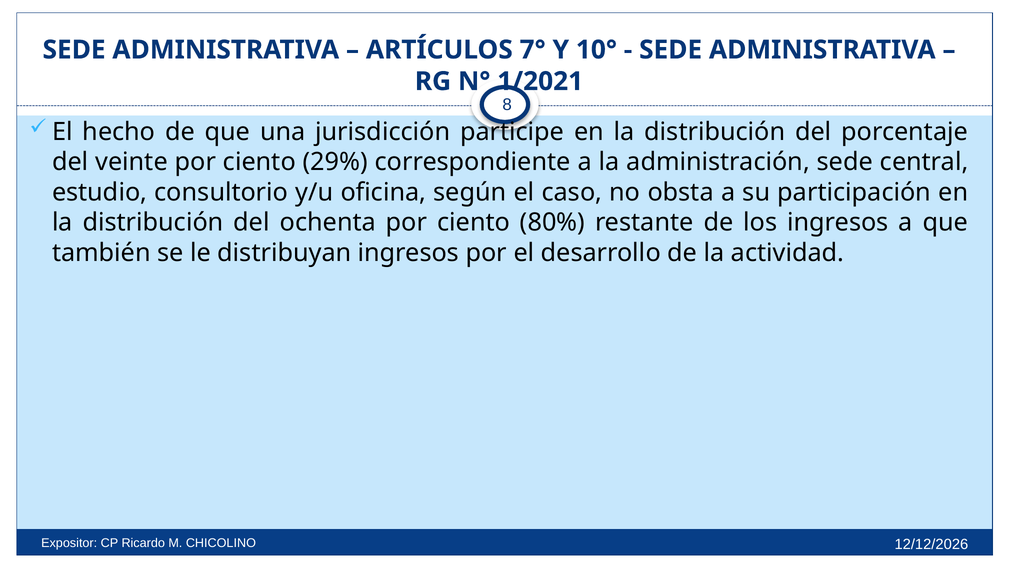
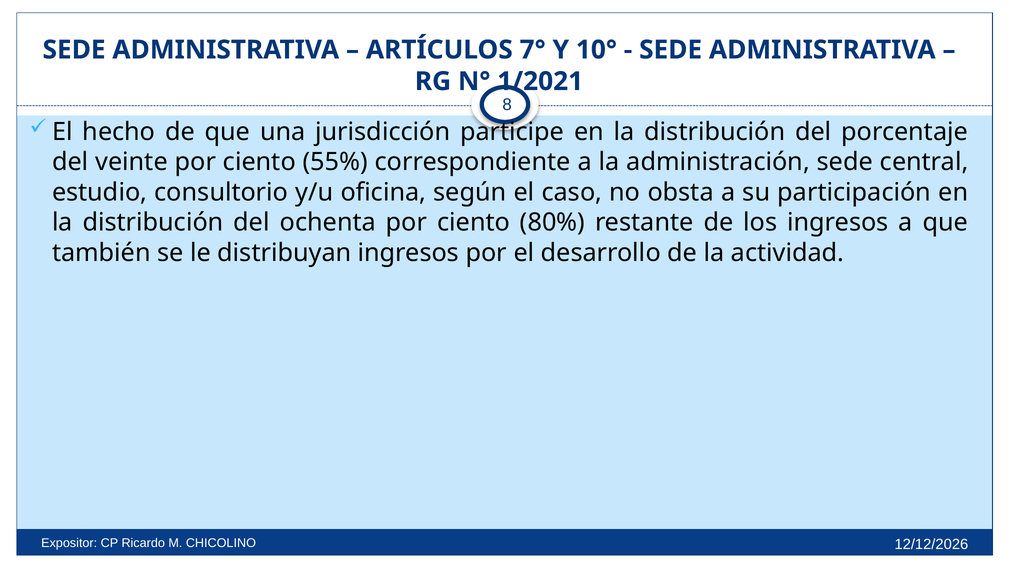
29%: 29% -> 55% (335, 162)
